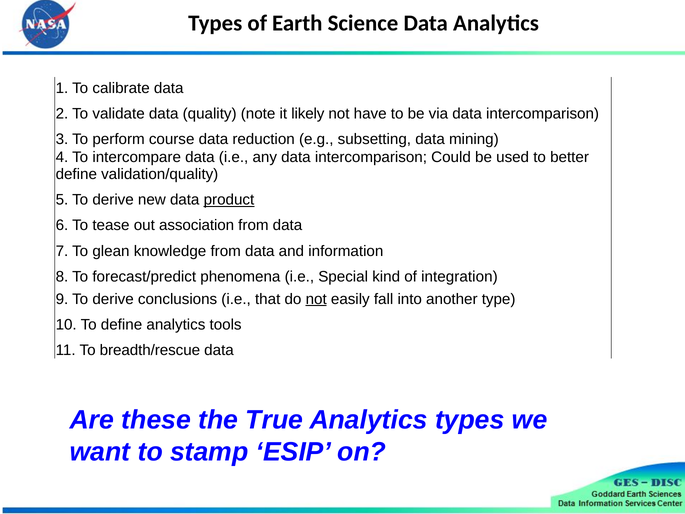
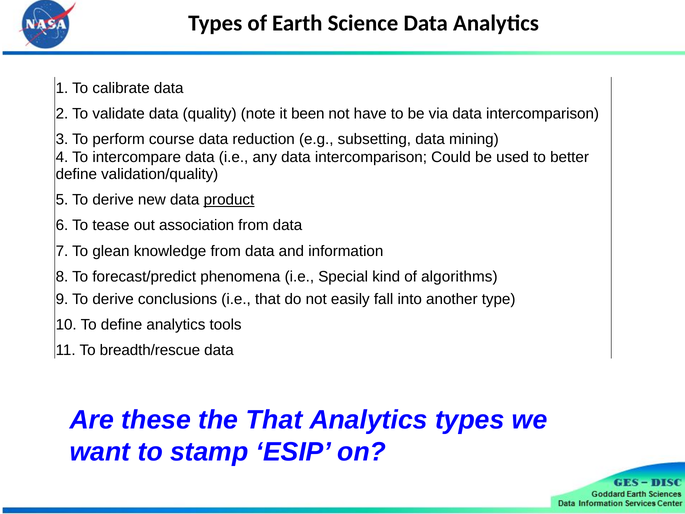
likely: likely -> been (308, 114)
integration: integration -> algorithms (459, 276)
not underline: present -> none (316, 299)
the True: True -> That (274, 420)
